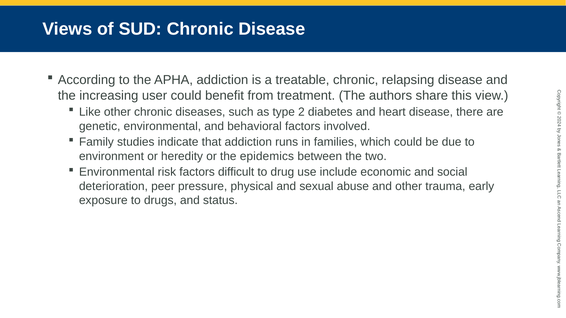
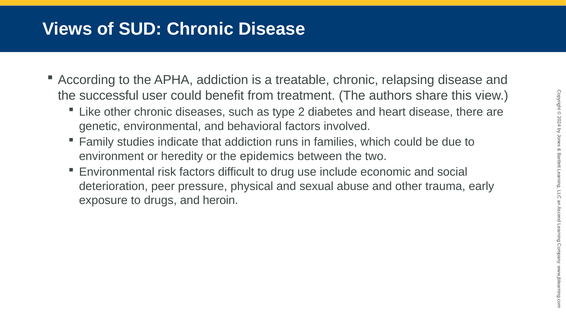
increasing: increasing -> successful (109, 96)
status: status -> heroin (220, 201)
